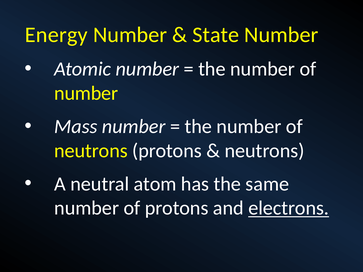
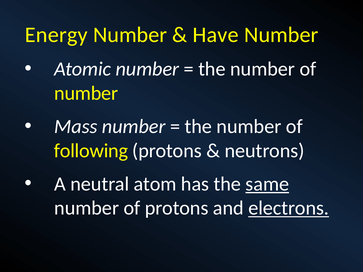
State: State -> Have (216, 35)
neutrons: neutrons -> following (91, 151)
same underline: none -> present (267, 184)
